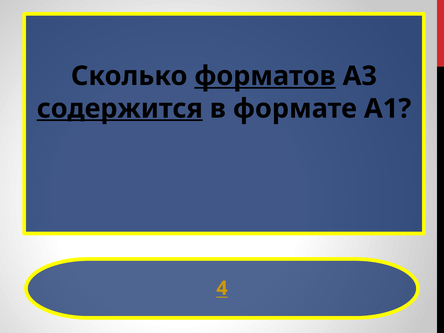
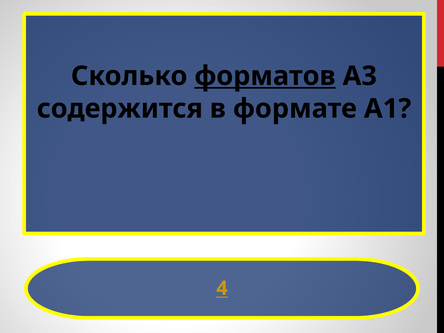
содержится underline: present -> none (120, 109)
